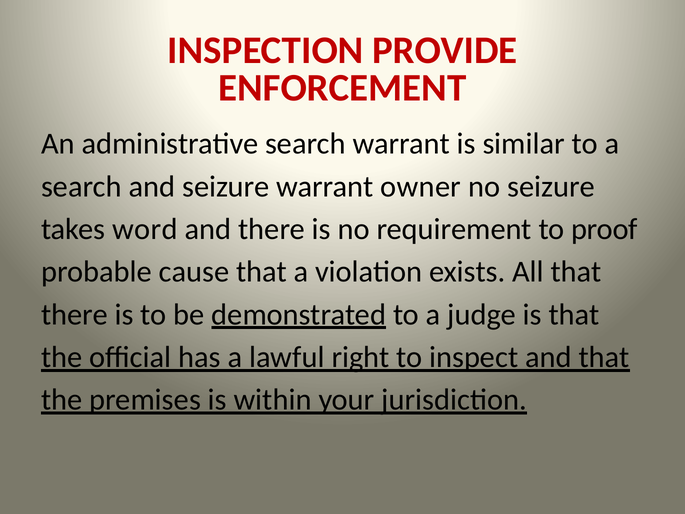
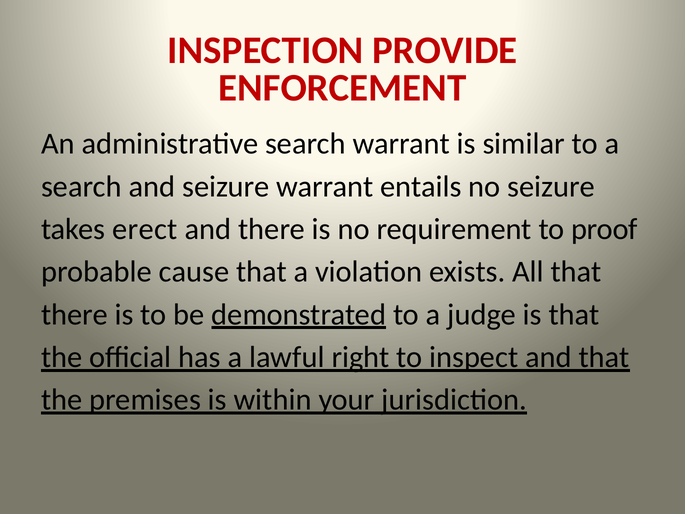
owner: owner -> entails (421, 186)
word: word -> erect (145, 229)
